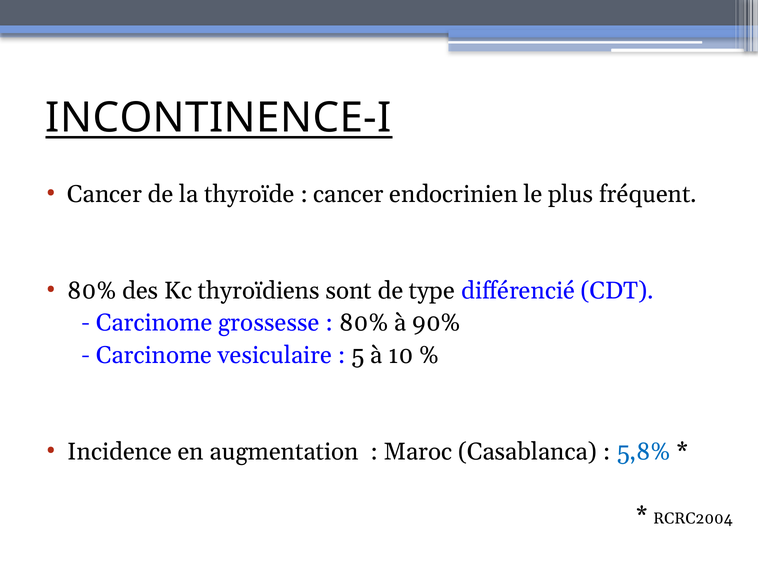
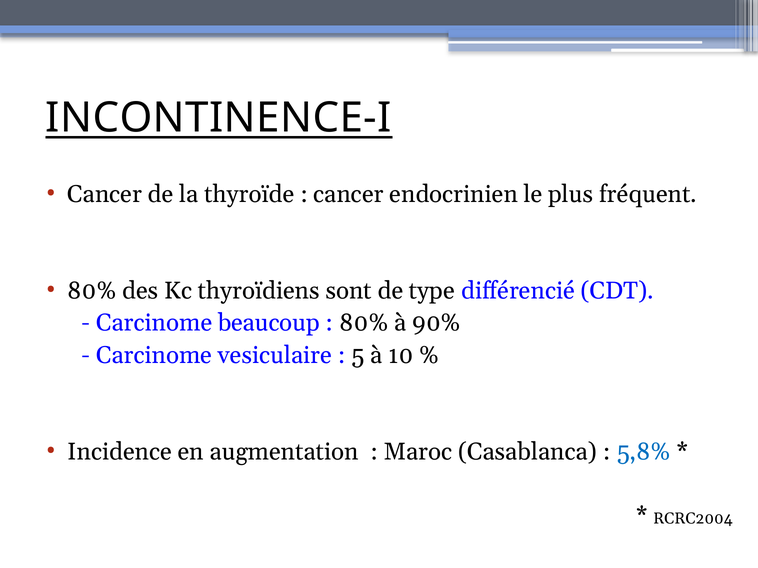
grossesse: grossesse -> beaucoup (269, 323)
